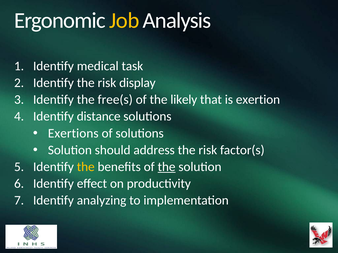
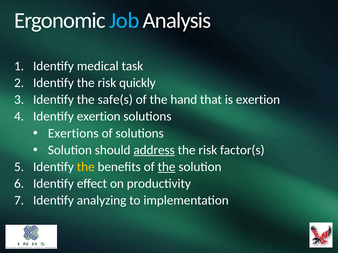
Job colour: yellow -> light blue (124, 21)
display: display -> quickly (137, 83)
free(s: free(s -> safe(s (115, 100)
likely: likely -> hand (184, 100)
Identify distance: distance -> exertion (99, 117)
address underline: none -> present (154, 150)
